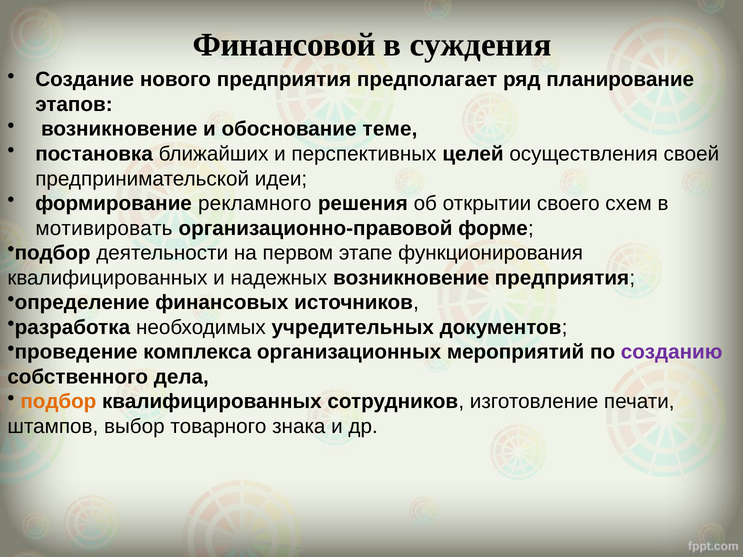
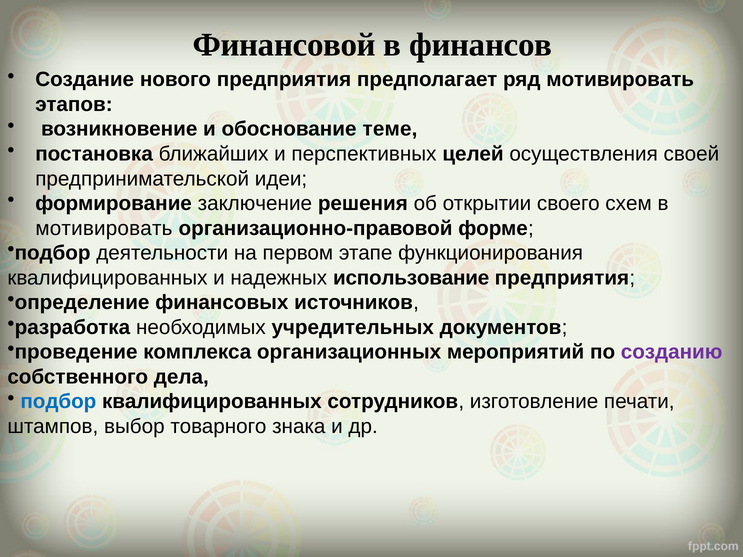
суждения: суждения -> финансов (481, 45)
ряд планирование: планирование -> мотивировать (620, 80)
рекламного: рекламного -> заключение (255, 204)
надежных возникновение: возникновение -> использование (411, 278)
подбор colour: orange -> blue (58, 402)
